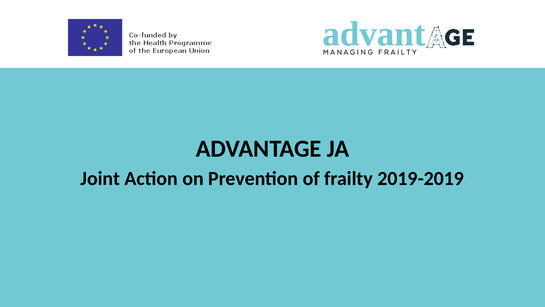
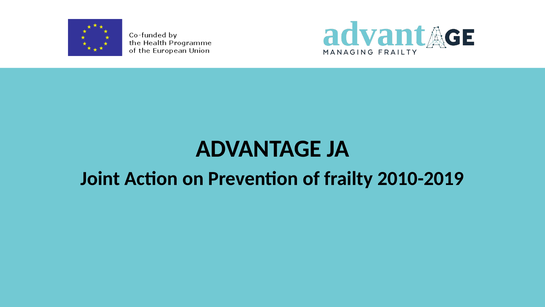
2019-2019: 2019-2019 -> 2010-2019 (421, 178)
